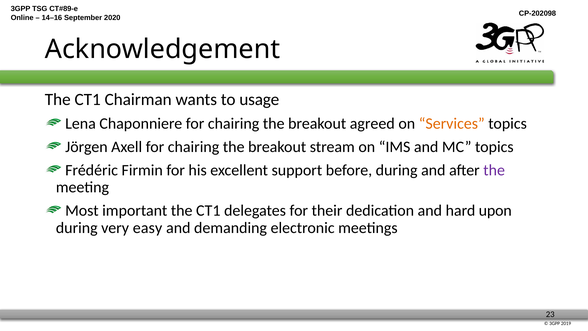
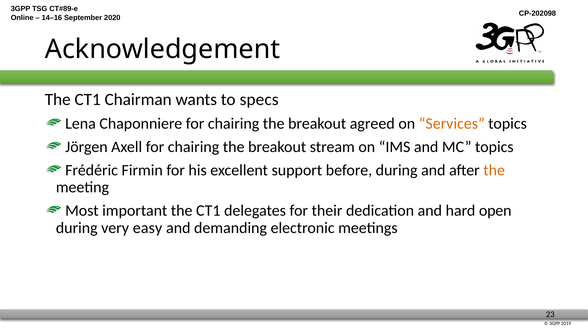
usage: usage -> specs (259, 99)
the colour: purple -> orange (494, 170)
upon: upon -> open (495, 211)
